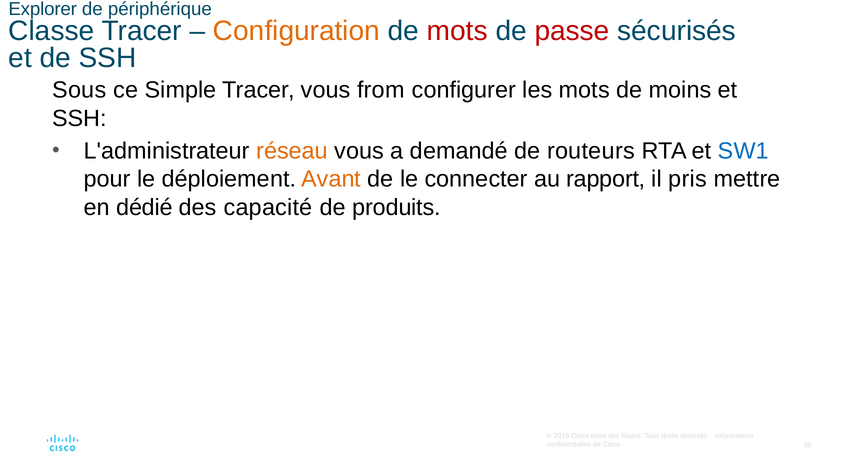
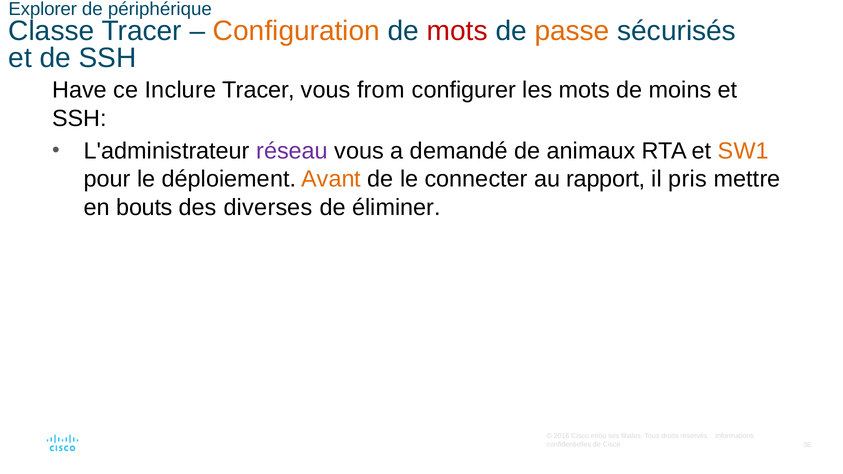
passe colour: red -> orange (572, 31)
Sous: Sous -> Have (80, 90)
Simple: Simple -> Inclure (180, 90)
réseau colour: orange -> purple (292, 151)
routeurs: routeurs -> animaux (591, 151)
SW1 colour: blue -> orange (743, 151)
dédié: dédié -> bouts (145, 207)
capacité: capacité -> diverses (268, 207)
produits: produits -> éliminer (396, 207)
